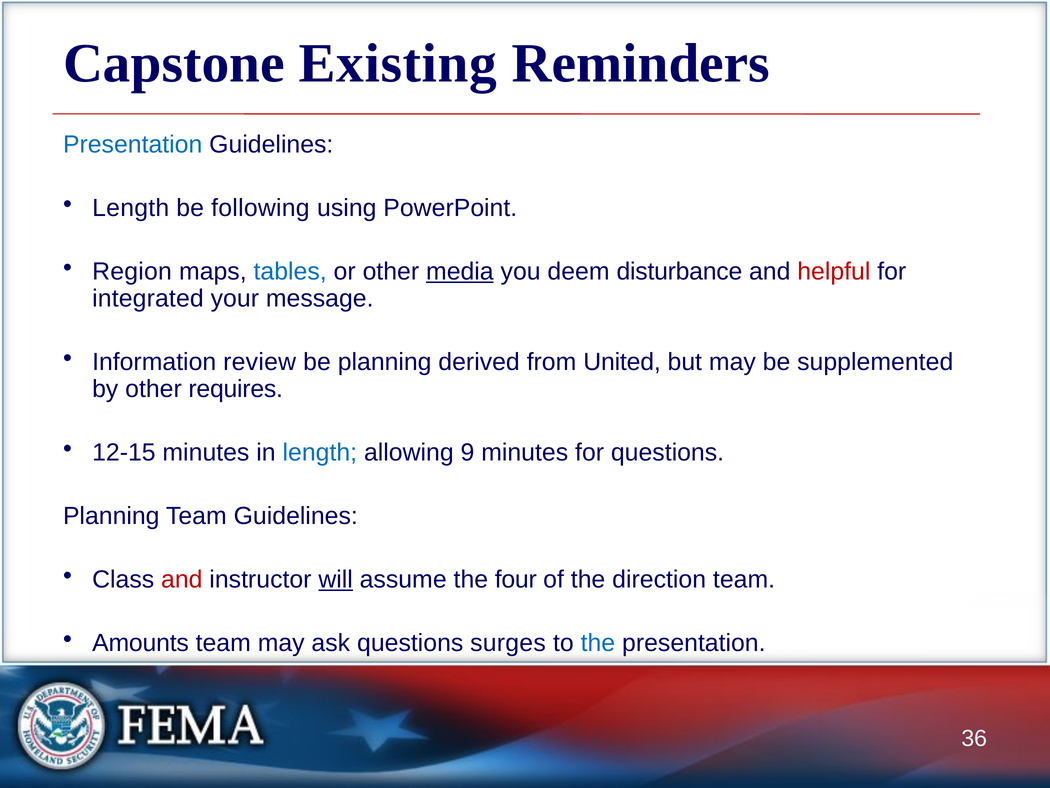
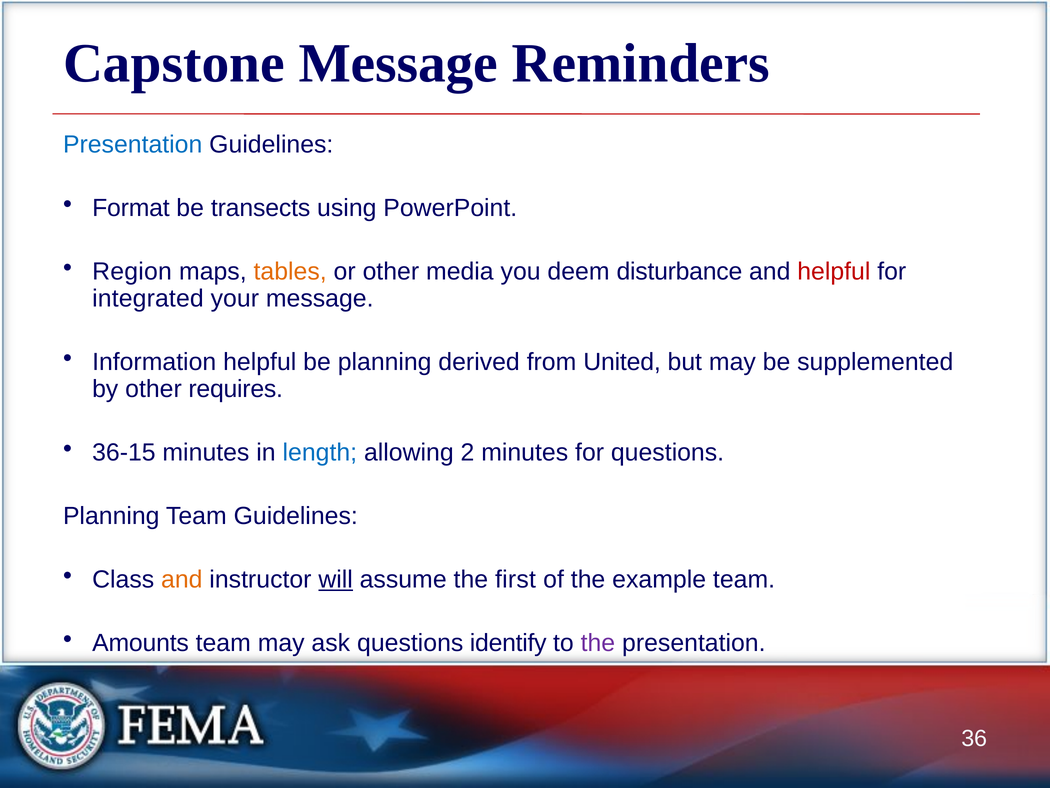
Capstone Existing: Existing -> Message (398, 63)
Length: Length -> Format (131, 208)
following: following -> transects (261, 208)
tables colour: blue -> orange (290, 272)
media underline: present -> none (460, 272)
Information review: review -> helpful (260, 362)
12-15: 12-15 -> 36-15 (124, 452)
9: 9 -> 2 (467, 452)
and colour: red -> orange (182, 579)
four: four -> first (516, 579)
direction: direction -> example (659, 579)
surges: surges -> identify (508, 643)
the colour: blue -> purple (598, 643)
